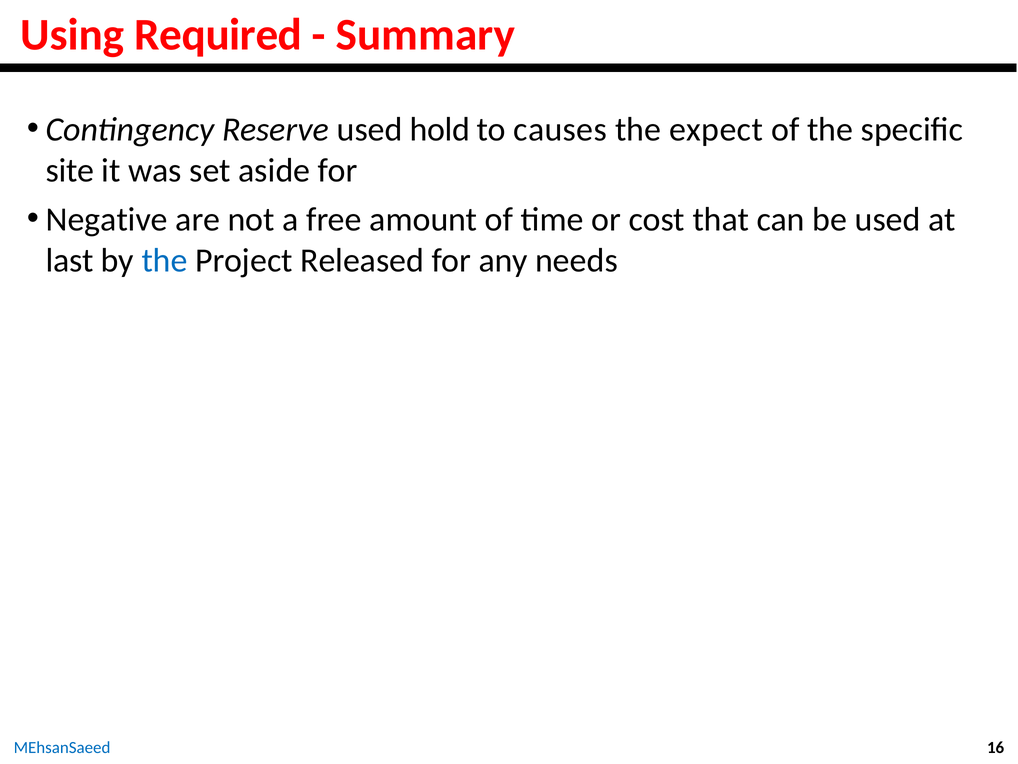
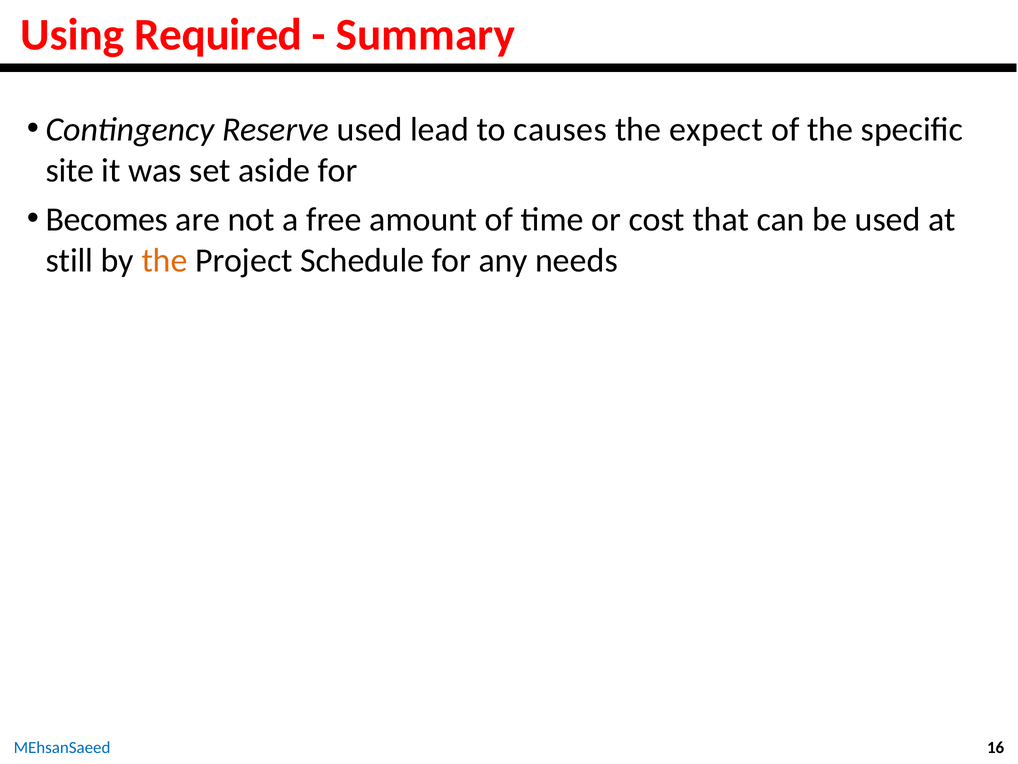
hold: hold -> lead (440, 130)
Negative: Negative -> Becomes (107, 219)
last: last -> still (69, 260)
the colour: blue -> orange (165, 260)
Released: Released -> Schedule (362, 260)
